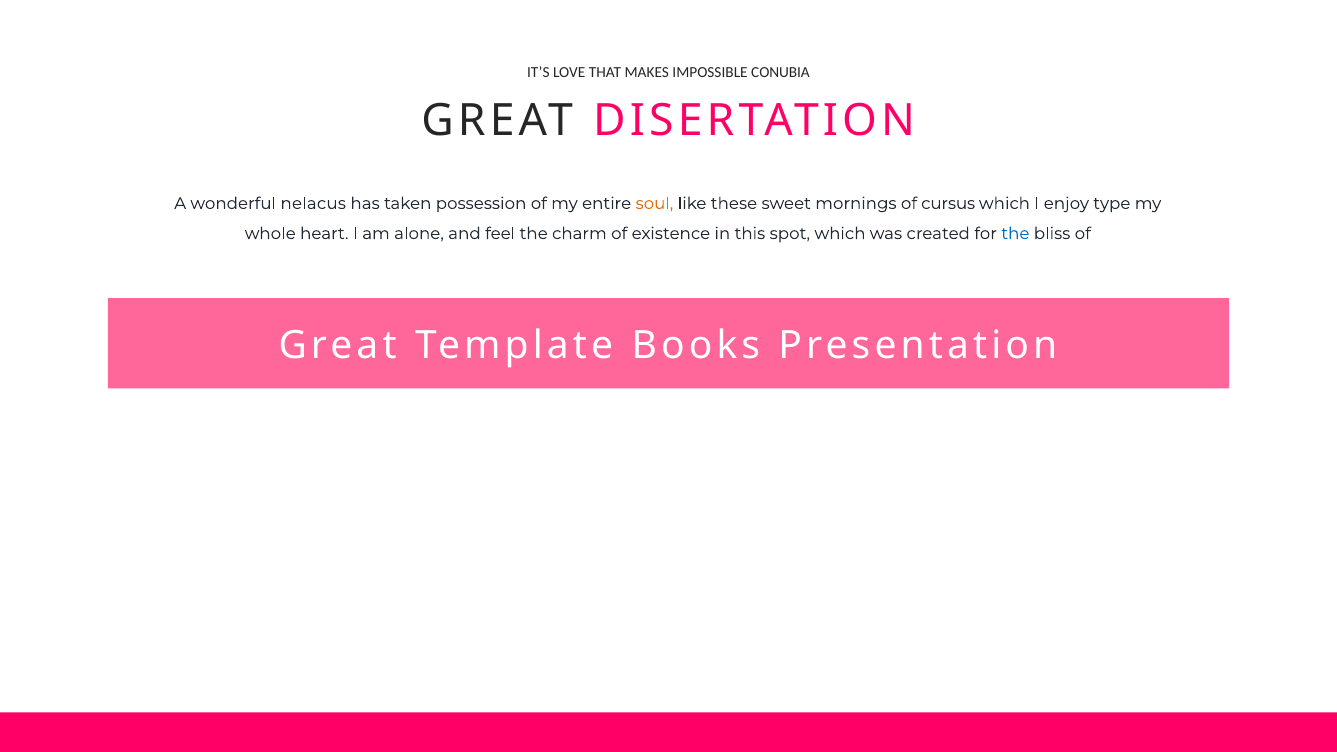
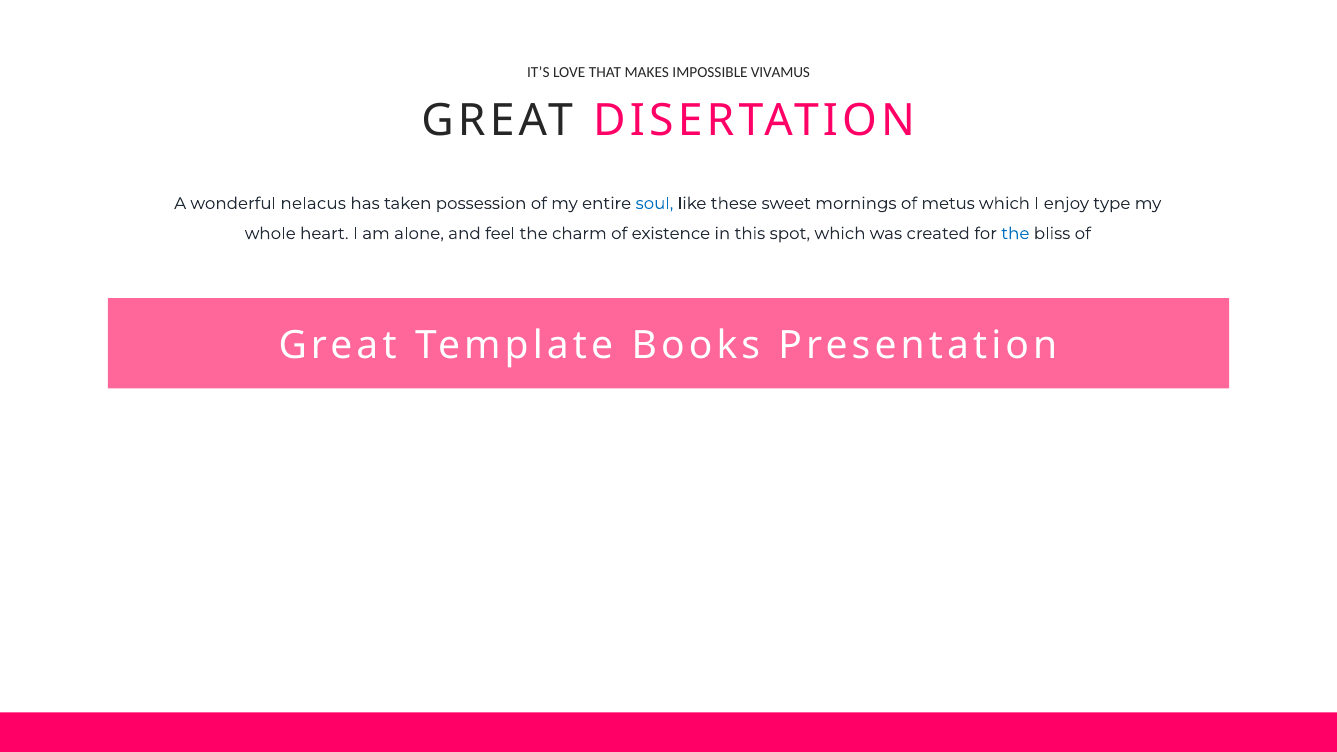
CONUBIA: CONUBIA -> VIVAMUS (780, 72)
soul colour: orange -> blue (654, 203)
cursus: cursus -> metus (948, 203)
